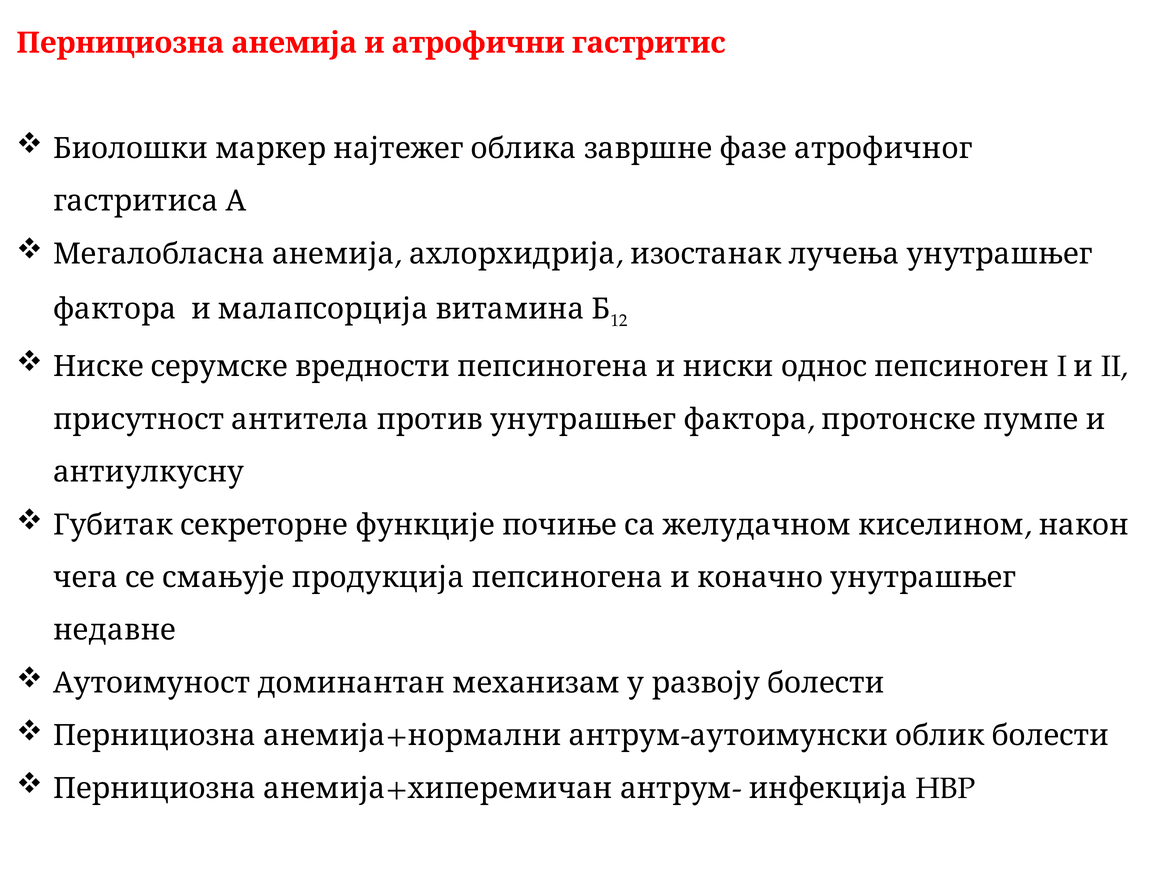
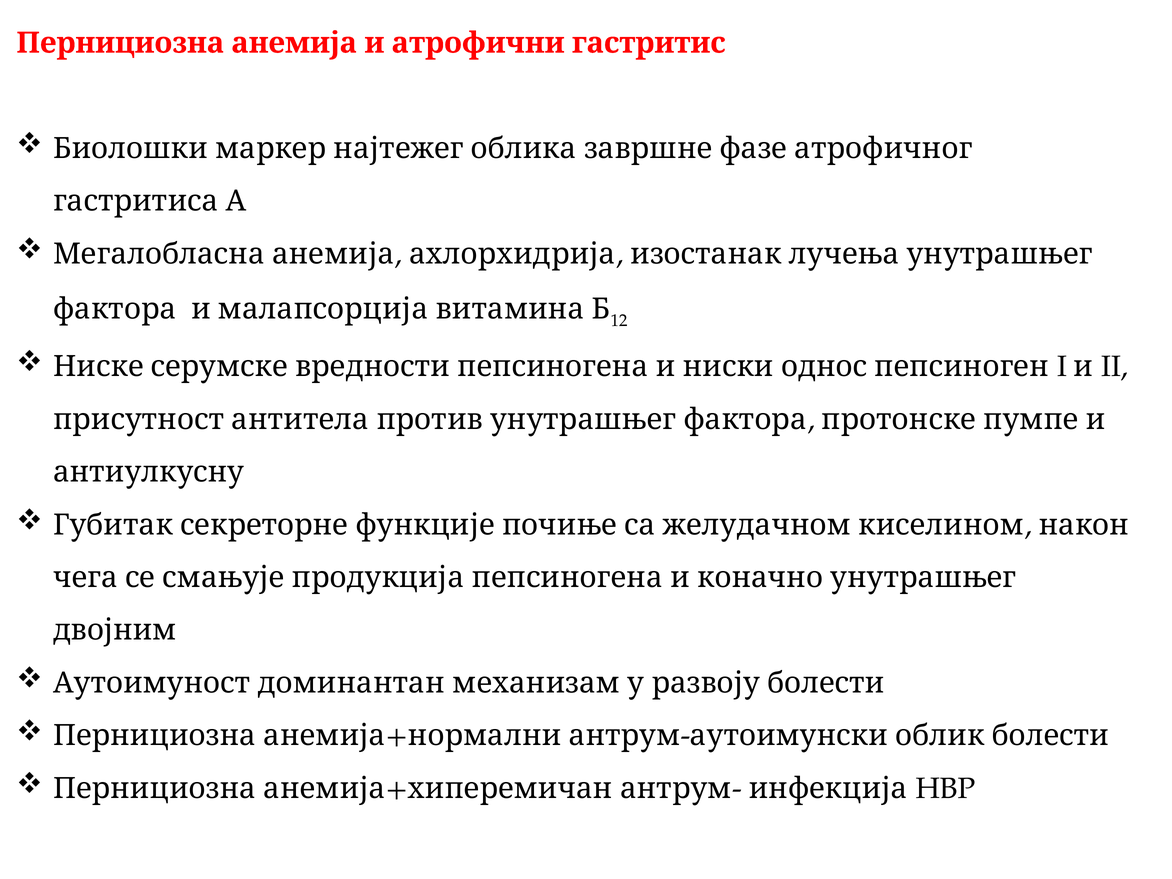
недавне: недавне -> двојним (115, 630)
